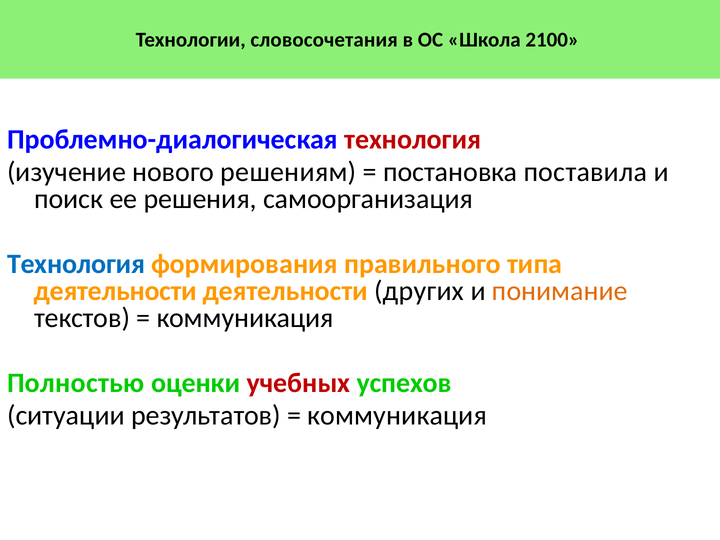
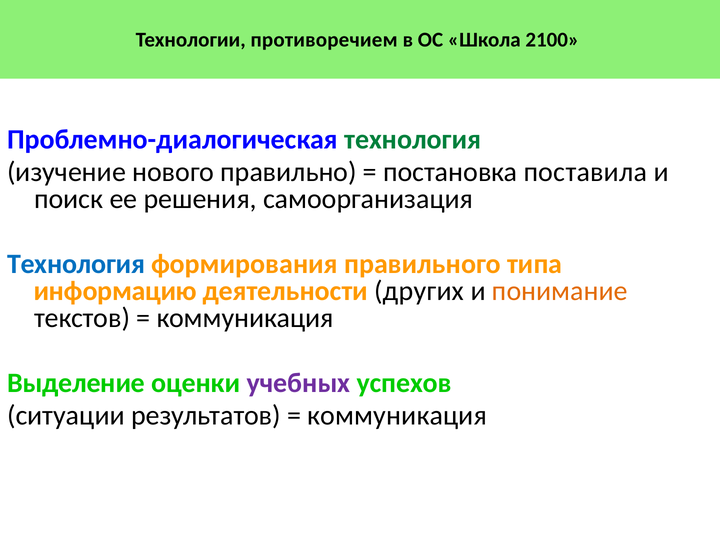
словосочетания: словосочетания -> противоречием (324, 40)
технология colour: red -> green (413, 140)
решениям: решениям -> правильно (289, 172)
деятельности: деятельности -> информацию (115, 291)
Полностью: Полностью -> Выделение (76, 383)
учебных colour: red -> purple (298, 383)
